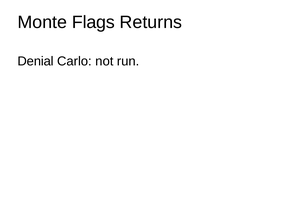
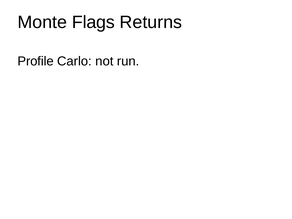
Denial: Denial -> Profile (36, 61)
